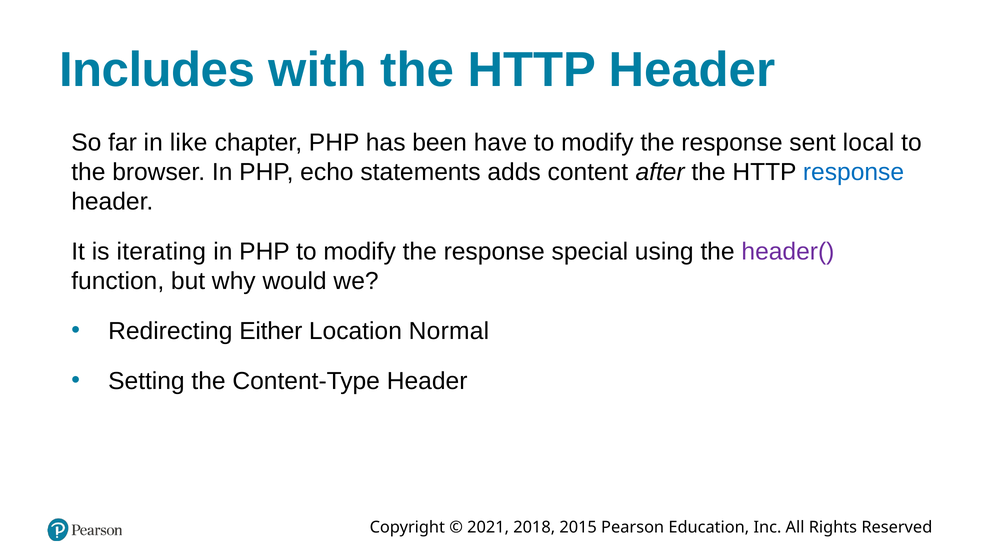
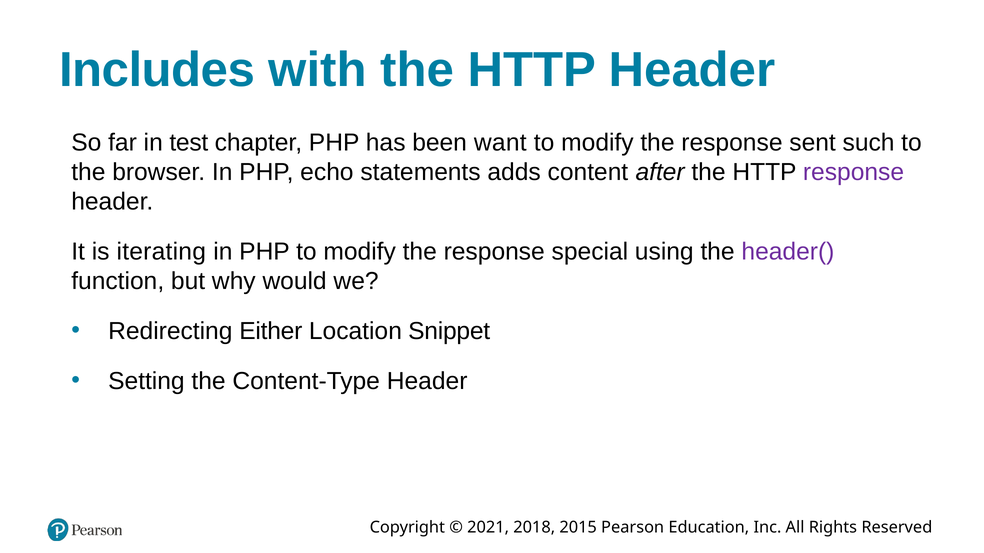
like: like -> test (189, 143)
have: have -> want (500, 143)
local: local -> such (869, 143)
response colour: blue -> purple (854, 172)
Normal: Normal -> Snippet (449, 331)
